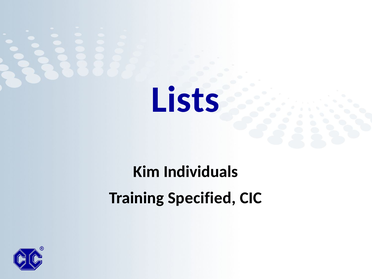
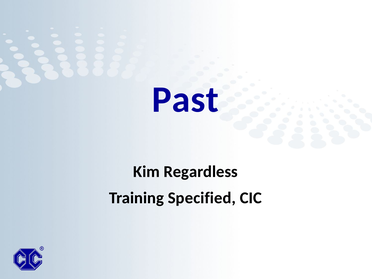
Lists: Lists -> Past (185, 100)
Individuals: Individuals -> Regardless (201, 172)
